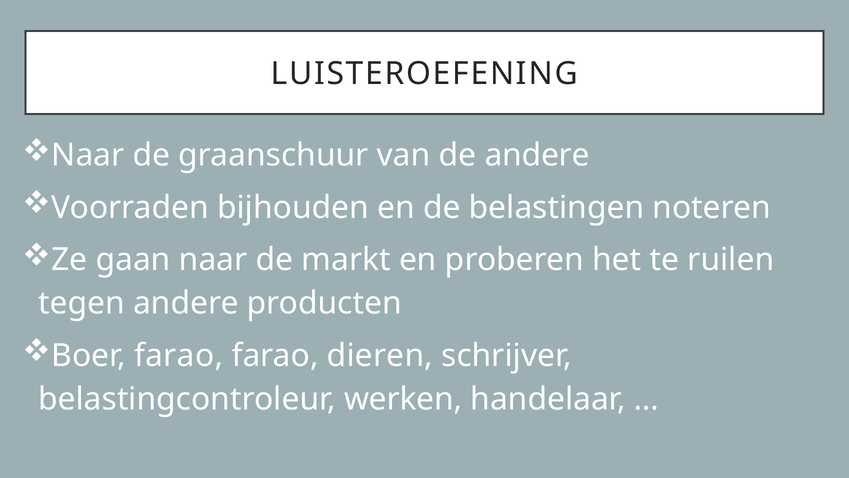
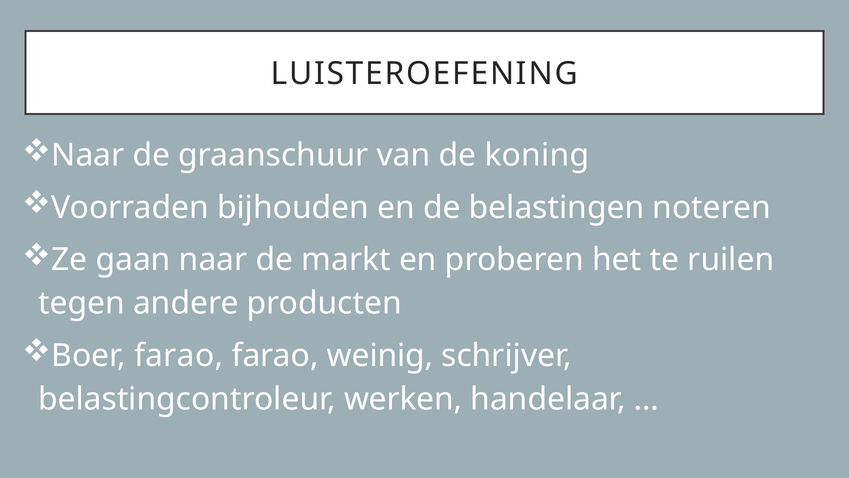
de andere: andere -> koning (537, 155)
dieren: dieren -> weinig (380, 355)
